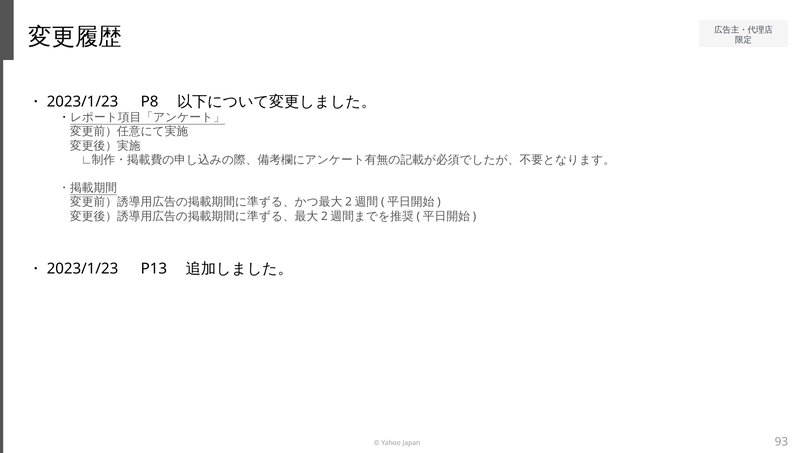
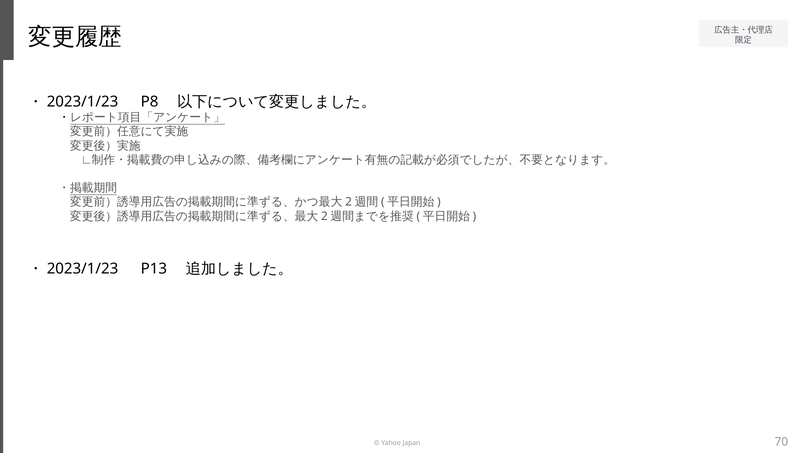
93: 93 -> 70 (781, 442)
